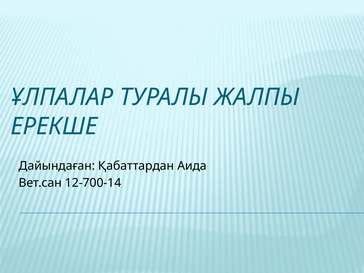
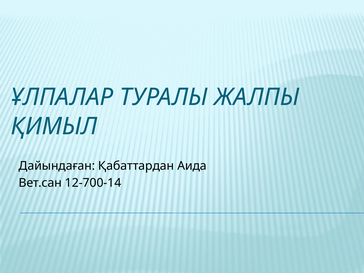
ЕРЕКШЕ: ЕРЕКШЕ -> ҚИМЫЛ (54, 126)
